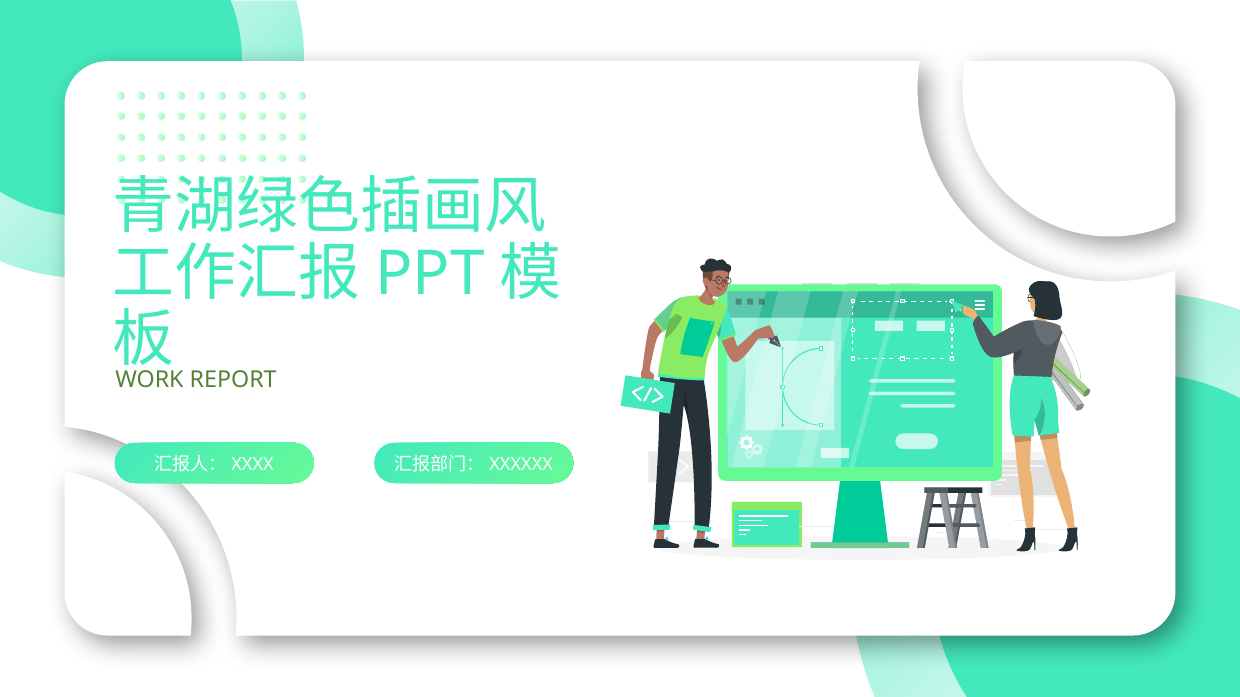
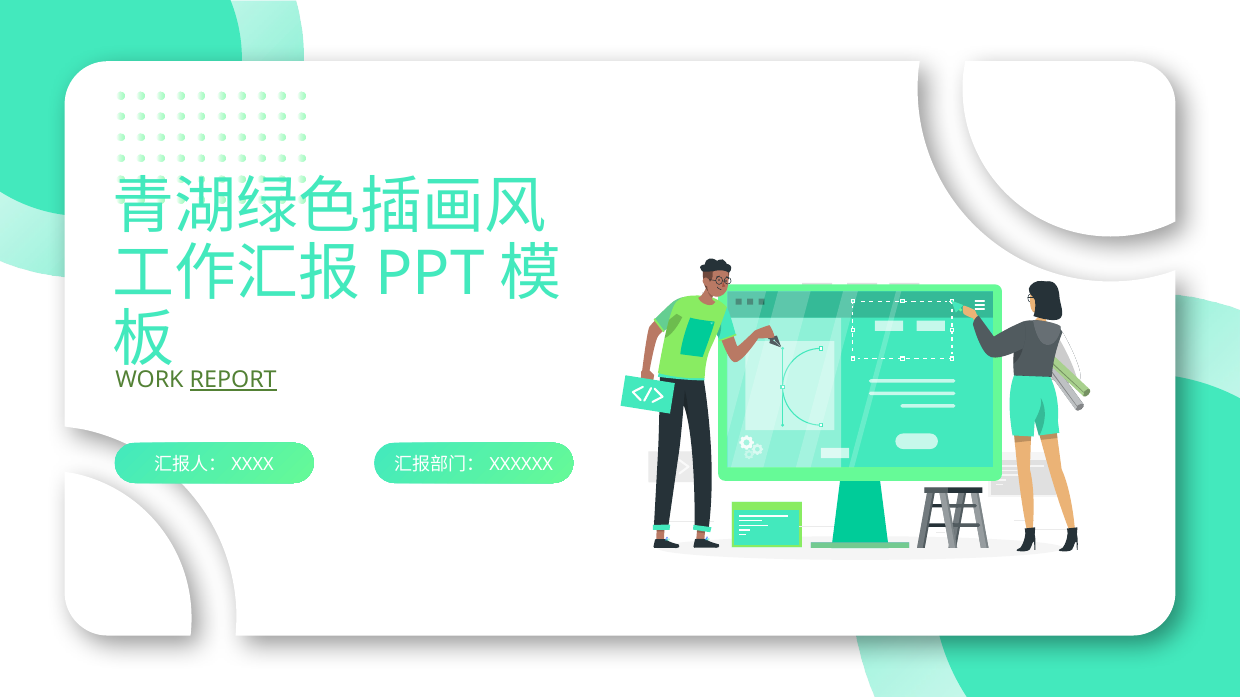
REPORT underline: none -> present (233, 380)
